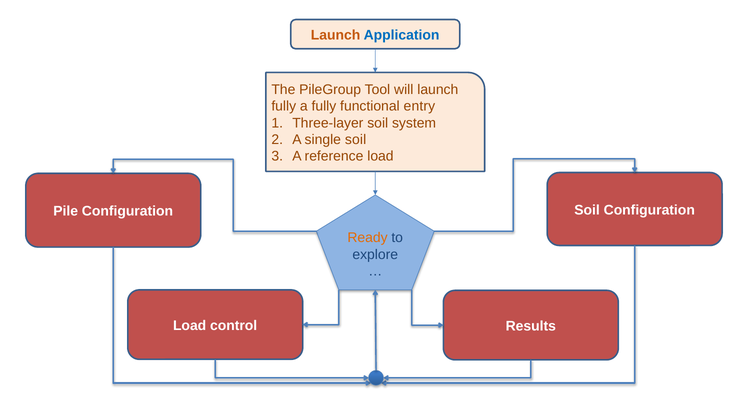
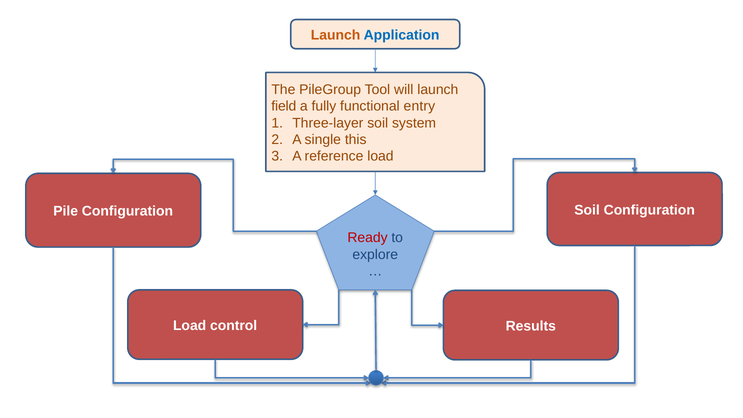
fully: fully -> field (284, 106)
single soil: soil -> this (356, 140)
Ready colour: orange -> red (367, 238)
